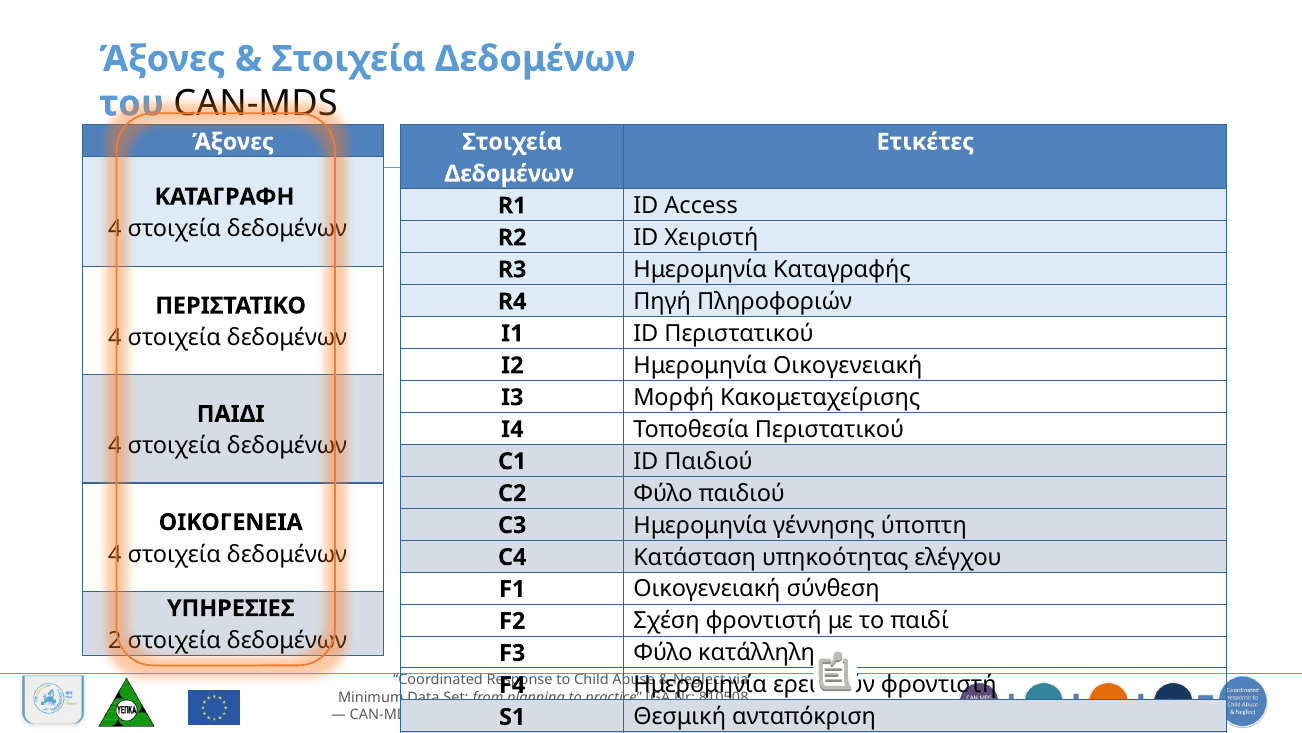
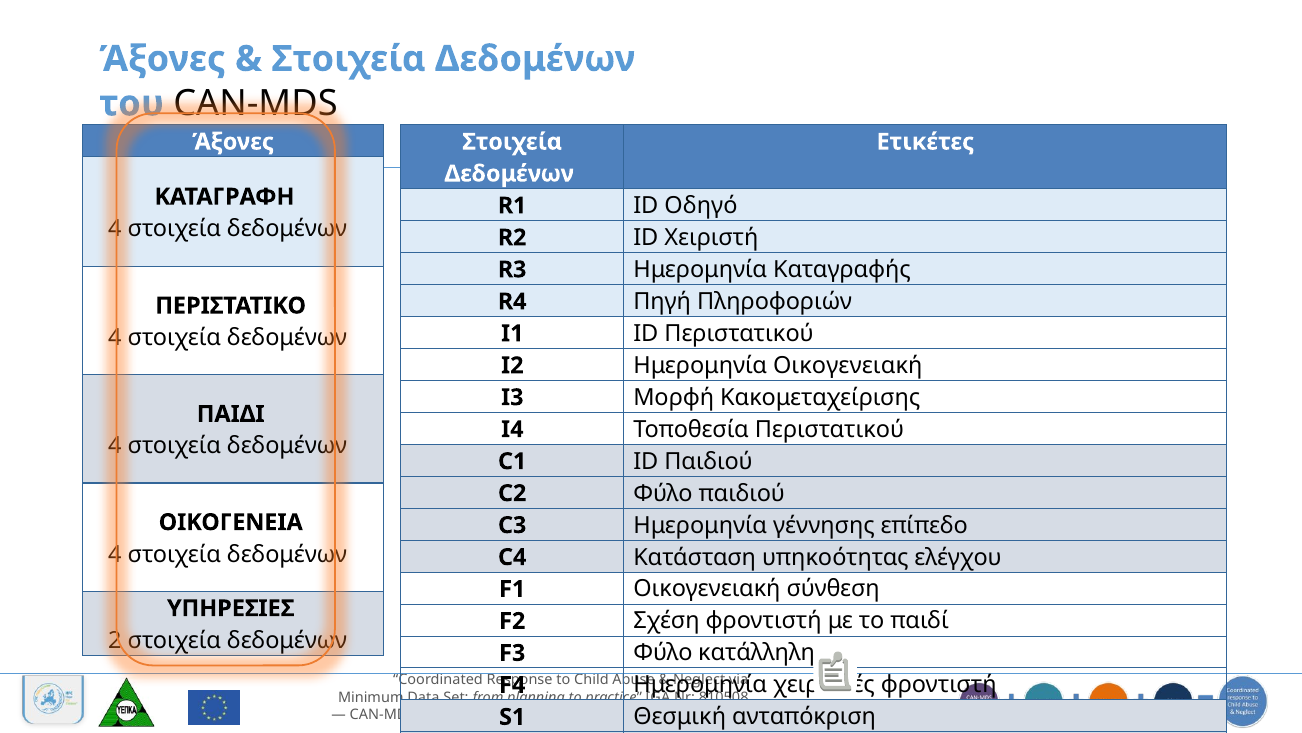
Access: Access -> Οδηγό (701, 206)
ύποπτη: ύποπτη -> επίπεδο (924, 525)
ερευνούν: ερευνούν -> χειριστές (824, 685)
